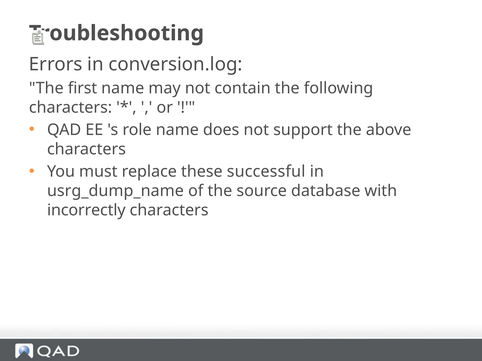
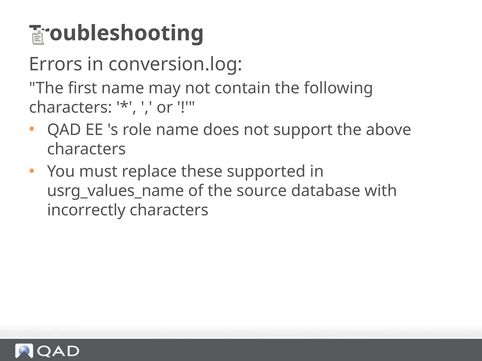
successful: successful -> supported (266, 172)
usrg_dump_name: usrg_dump_name -> usrg_values_name (116, 191)
